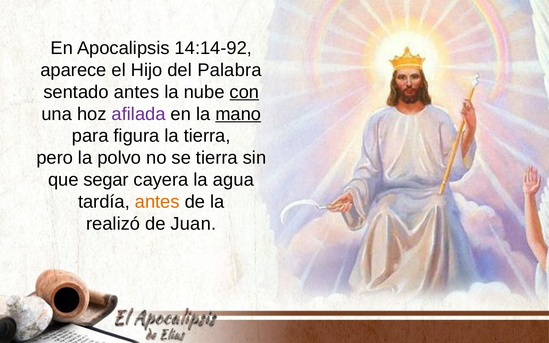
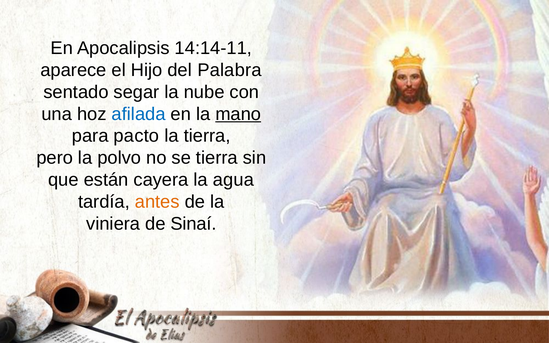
14:14-92: 14:14-92 -> 14:14-11 (213, 48)
sentado antes: antes -> segar (137, 92)
con underline: present -> none (244, 92)
afilada colour: purple -> blue (139, 114)
figura: figura -> pacto (136, 136)
segar: segar -> están (106, 180)
realizó: realizó -> viniera (113, 224)
Juan: Juan -> Sinaí (194, 224)
